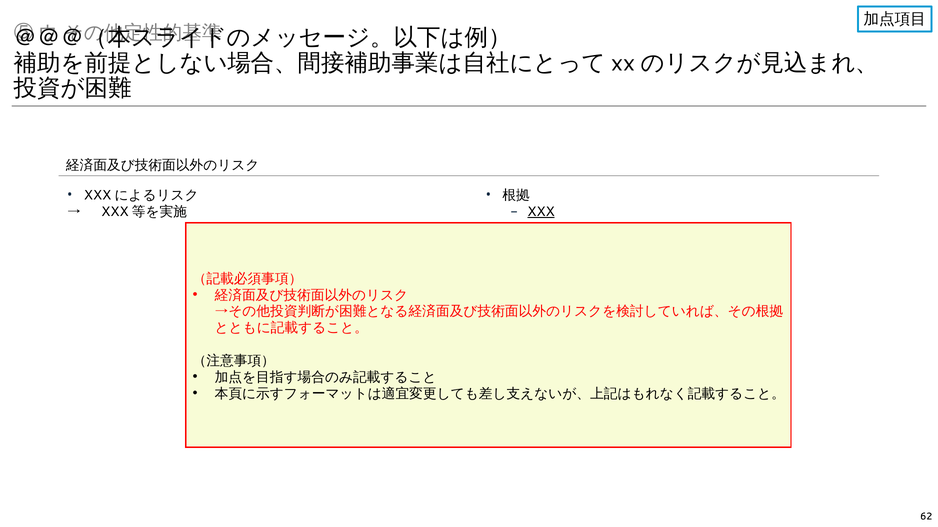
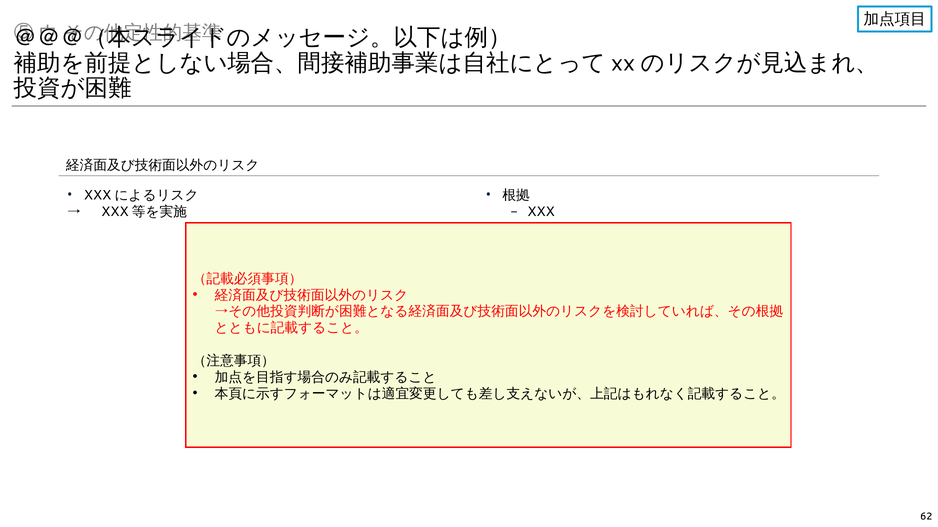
XXX underline: present -> none (541, 212)
